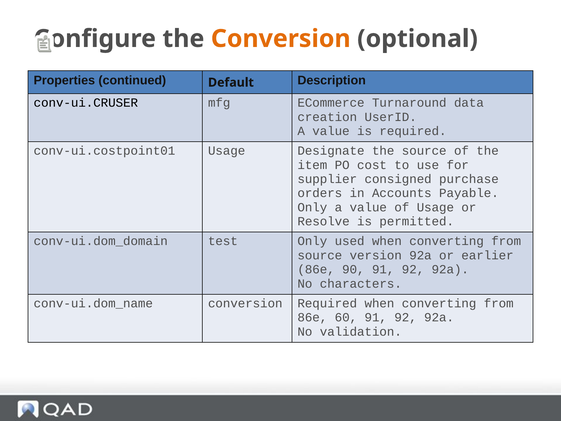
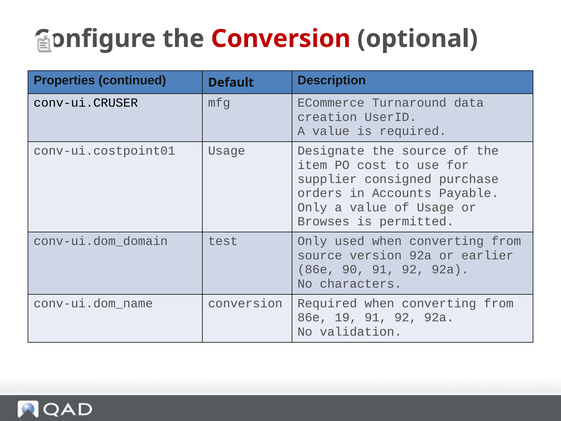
Conversion colour: orange -> red (281, 39)
Resolve: Resolve -> Browses (324, 221)
60: 60 -> 19 (346, 317)
